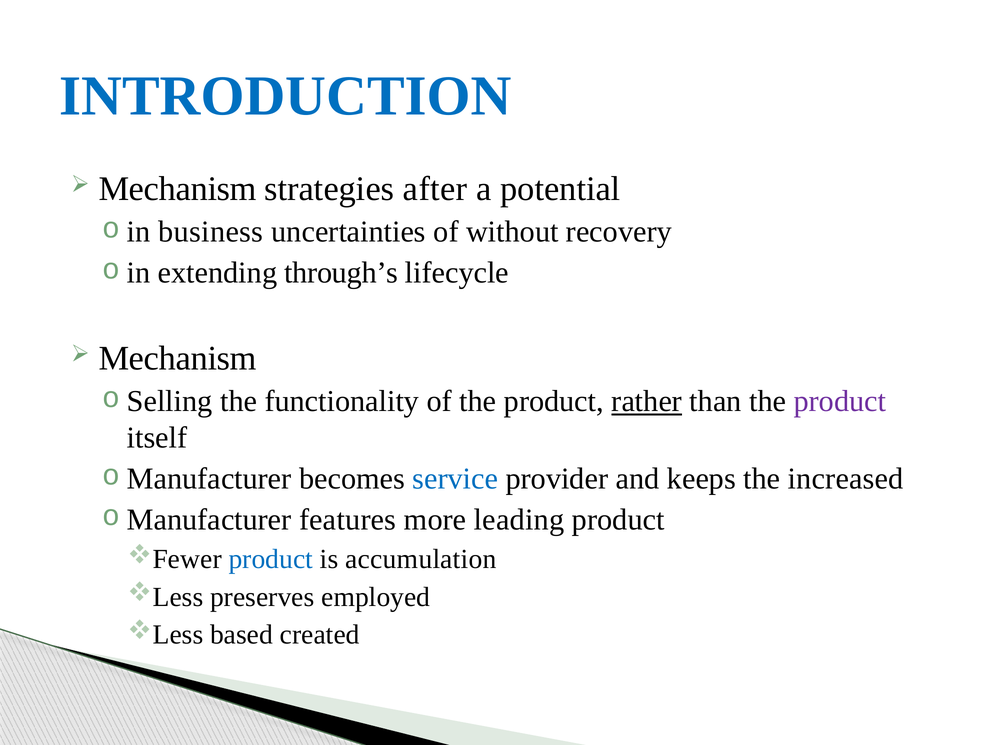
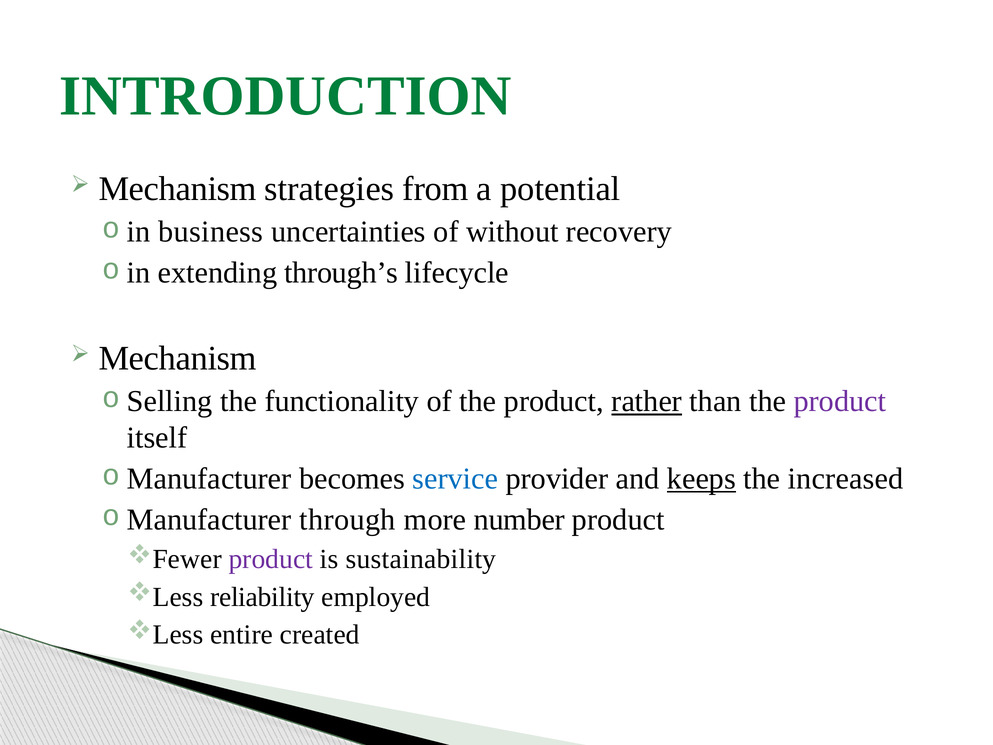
INTRODUCTION colour: blue -> green (285, 96)
after: after -> from (435, 189)
keeps underline: none -> present (701, 479)
features: features -> through (348, 519)
leading: leading -> number (519, 519)
product colour: blue -> purple (271, 559)
accumulation: accumulation -> sustainability (421, 559)
preserves: preserves -> reliability (262, 597)
based: based -> entire (242, 635)
